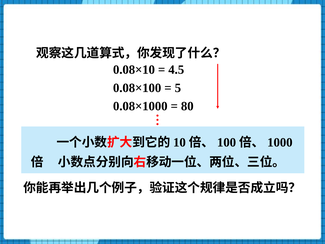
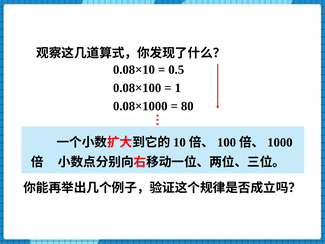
4.5: 4.5 -> 0.5 (176, 70)
5: 5 -> 1 (178, 88)
